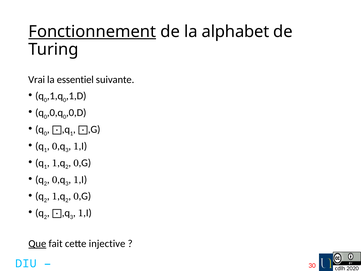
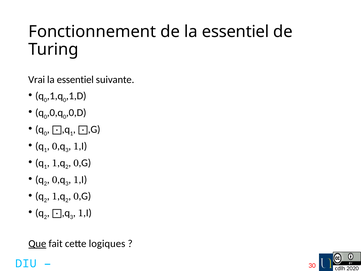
Fonctionnement underline: present -> none (92, 32)
de la alphabet: alphabet -> essentiel (236, 32)
injective: injective -> logiques (107, 243)
